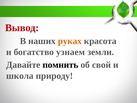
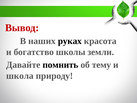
руках colour: orange -> black (70, 41)
узнаем: узнаем -> школы (71, 52)
свой: свой -> тему (102, 65)
